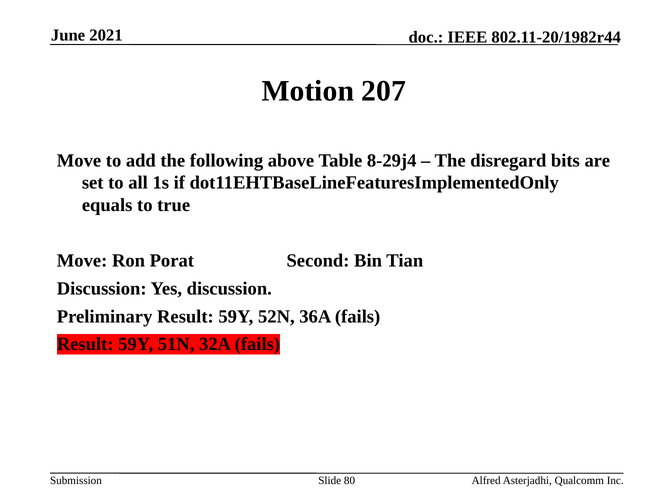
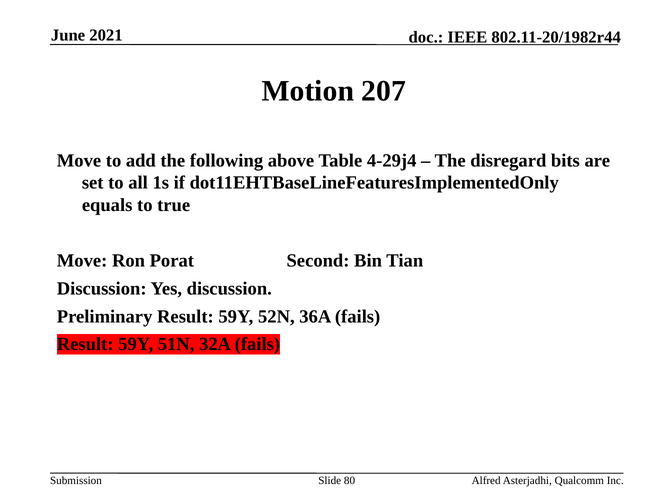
8-29j4: 8-29j4 -> 4-29j4 (392, 161)
